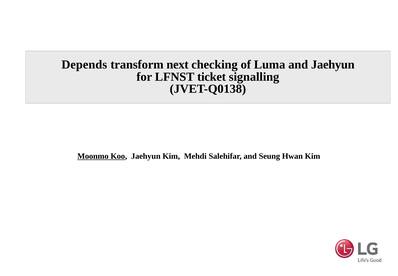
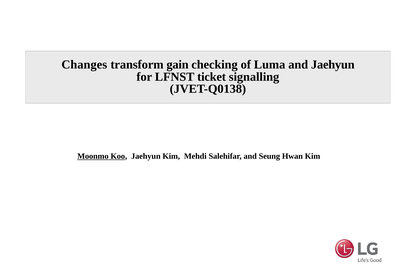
Depends: Depends -> Changes (84, 64)
next: next -> gain (178, 64)
